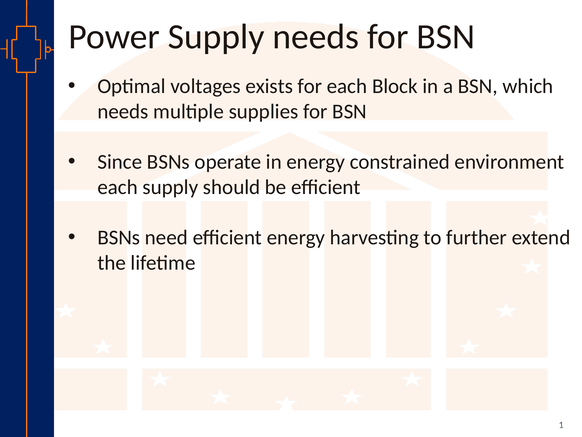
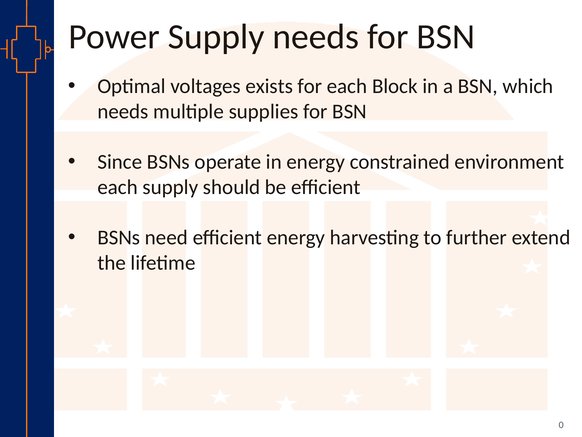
1: 1 -> 0 (561, 424)
